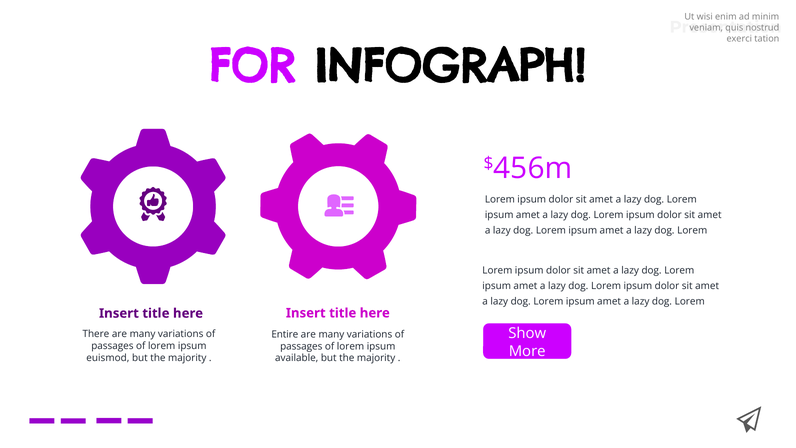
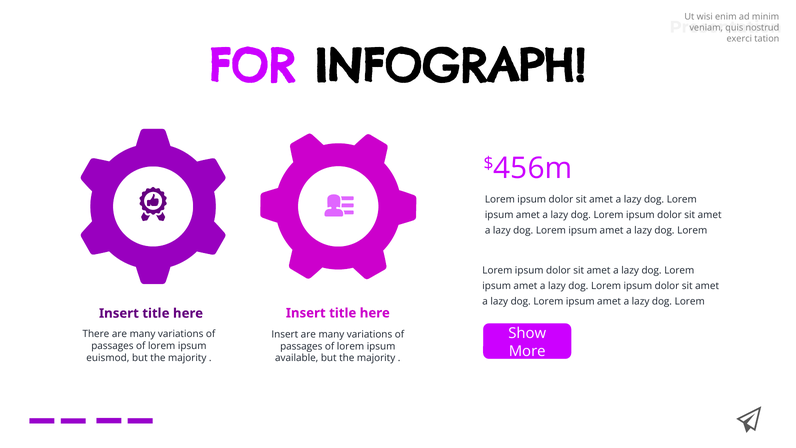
Entire: Entire -> Insert (285, 334)
